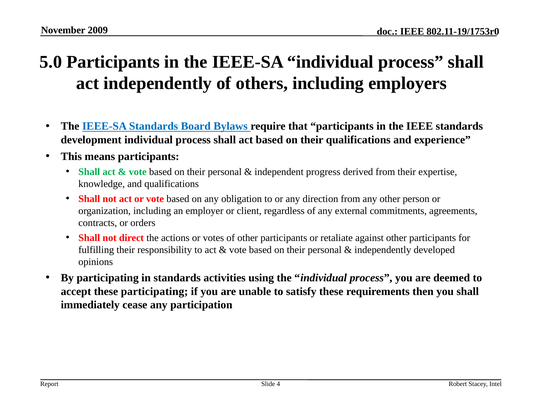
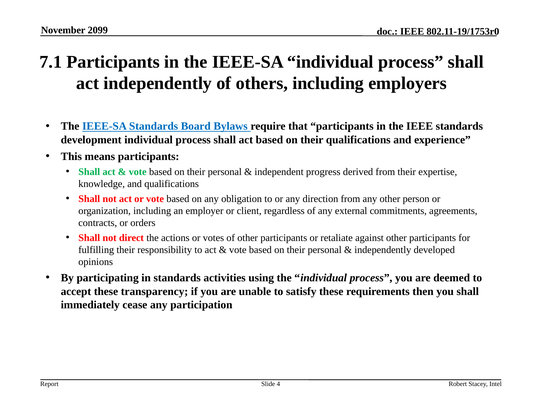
2009: 2009 -> 2099 (98, 30)
5.0: 5.0 -> 7.1 (51, 62)
these participating: participating -> transparency (155, 292)
